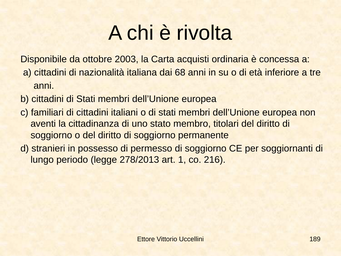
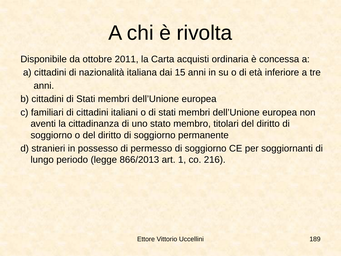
2003: 2003 -> 2011 (127, 59)
68: 68 -> 15 (180, 72)
278/2013: 278/2013 -> 866/2013 (139, 160)
